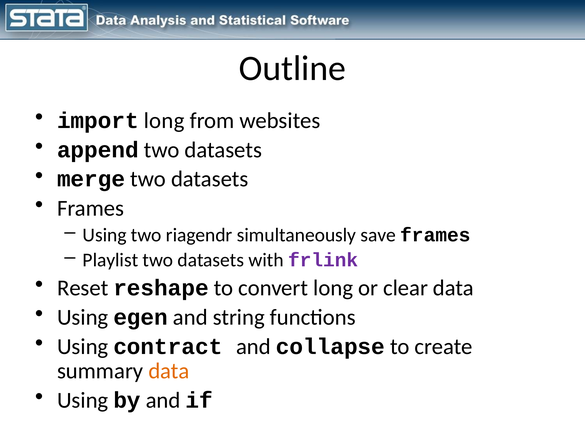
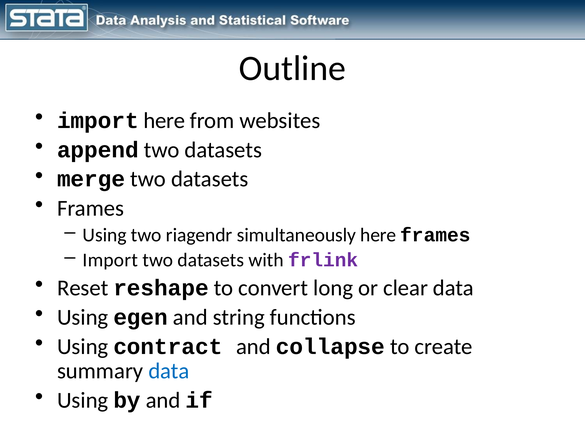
import long: long -> here (164, 121)
simultaneously save: save -> here (378, 235)
Playlist: Playlist -> Import (110, 260)
data colour: orange -> blue (169, 371)
